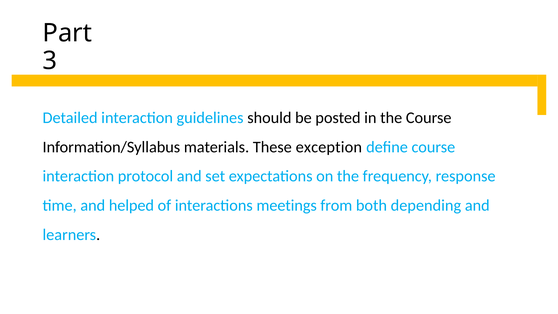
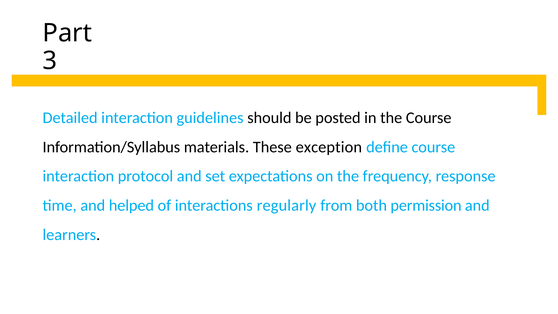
meetings: meetings -> regularly (286, 206)
depending: depending -> permission (426, 206)
